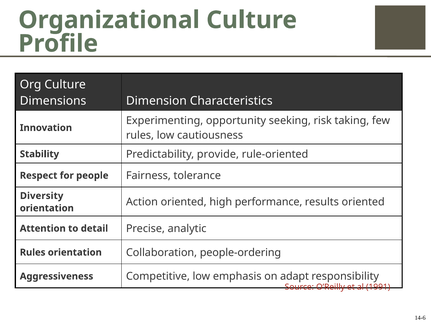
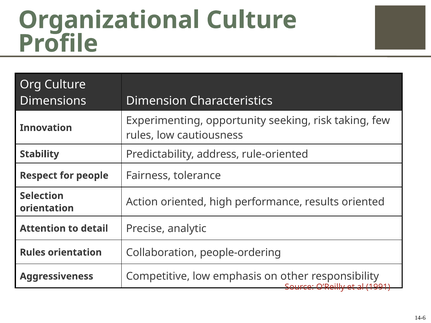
provide: provide -> address (218, 154)
Diversity: Diversity -> Selection (42, 196)
adapt: adapt -> other (294, 277)
